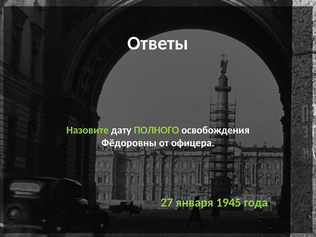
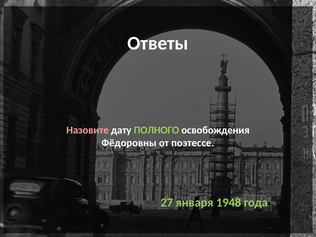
Назовите colour: light green -> pink (87, 130)
офицера: офицера -> поэтессе (193, 143)
1945: 1945 -> 1948 (229, 203)
